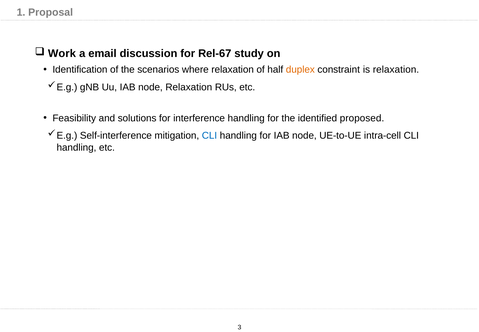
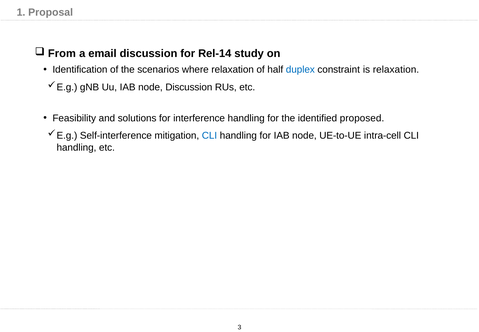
Work: Work -> From (62, 54)
Rel-67: Rel-67 -> Rel-14 (215, 54)
duplex colour: orange -> blue (300, 70)
node Relaxation: Relaxation -> Discussion (189, 87)
